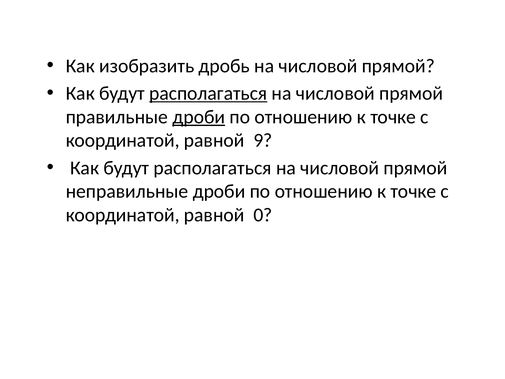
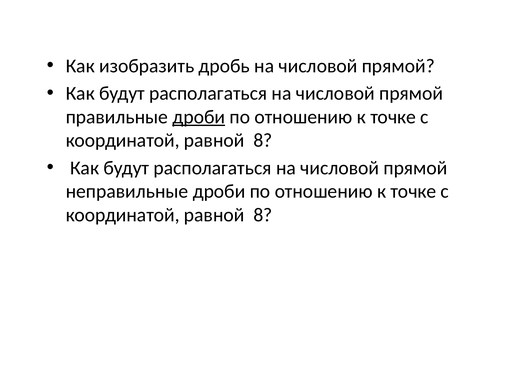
располагаться underline: present -> none (208, 93)
9: 9 -> 8 (263, 140)
0: 0 -> 8 (263, 215)
